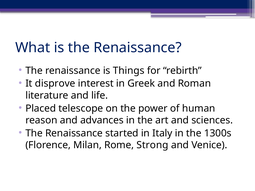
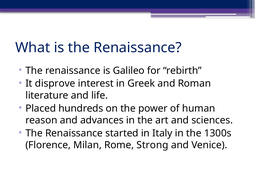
Things: Things -> Galileo (129, 71)
telescope: telescope -> hundreds (81, 108)
